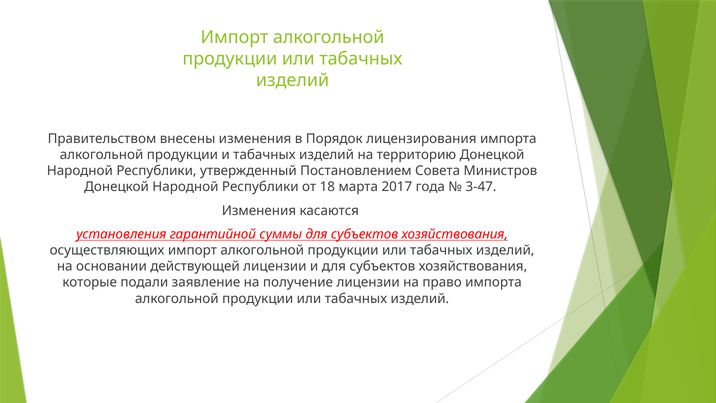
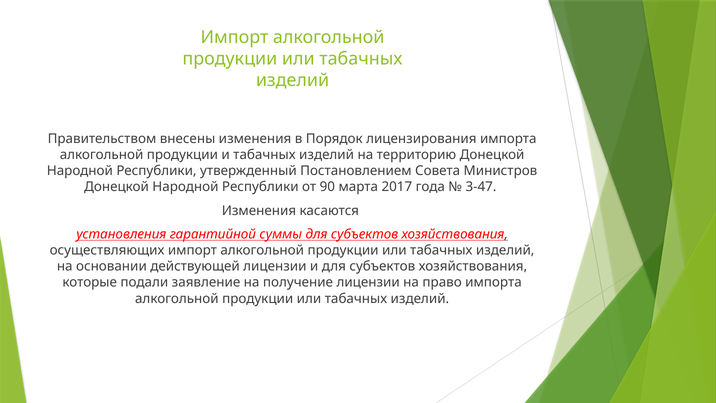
18: 18 -> 90 (327, 187)
